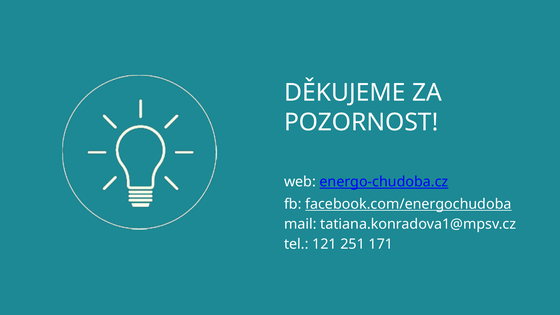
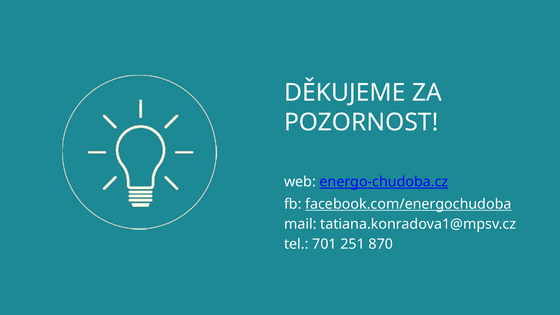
121: 121 -> 701 (324, 244)
171: 171 -> 870 (381, 244)
